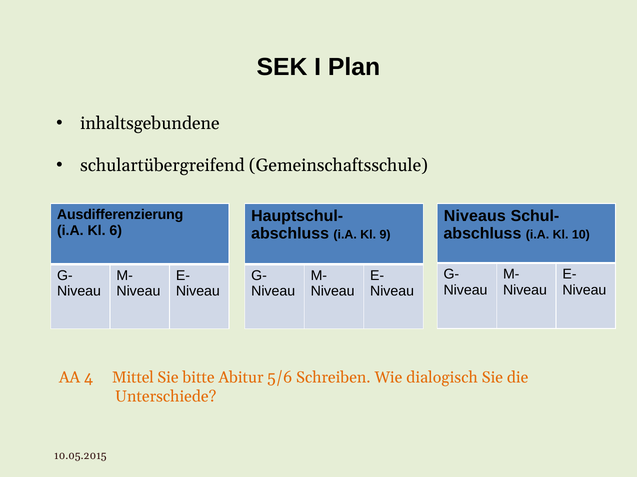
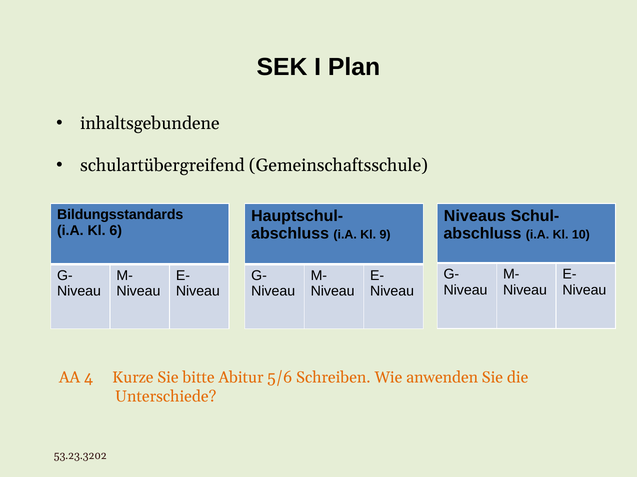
Ausdifferenzierung: Ausdifferenzierung -> Bildungsstandards (120, 215)
Mittel: Mittel -> Kurze (133, 378)
dialogisch: dialogisch -> anwenden (442, 378)
10.05.2015: 10.05.2015 -> 53.23.3202 (80, 456)
